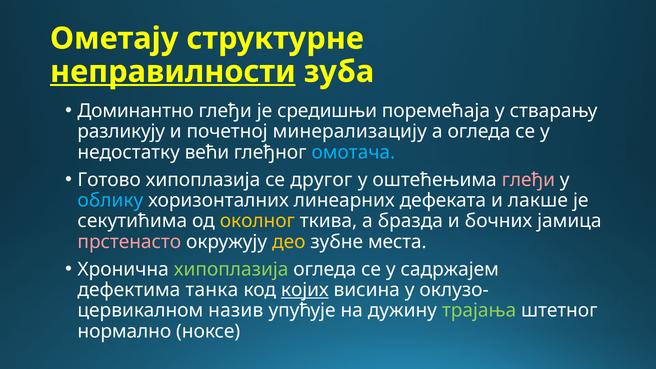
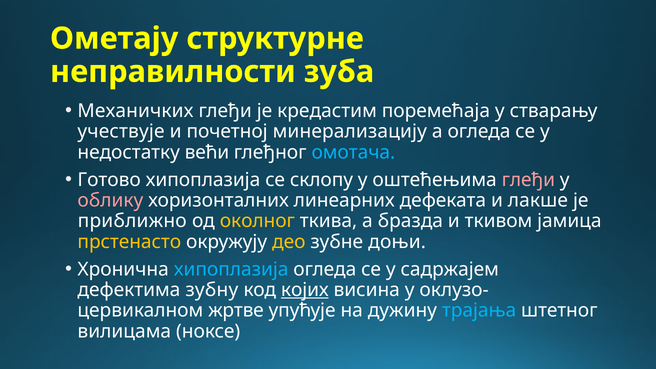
неправилности underline: present -> none (173, 72)
Доминантно: Доминантно -> Механичких (135, 111)
средишњи: средишњи -> кредастим (327, 111)
разликују: разликују -> учествује (121, 132)
другог: другог -> склопу (321, 180)
облику colour: light blue -> pink (110, 200)
секутићима: секутићима -> приближно (132, 221)
бочних: бочних -> ткивом (499, 221)
прстенасто colour: pink -> yellow (129, 242)
места: места -> доњи (397, 242)
хипоплазија colour: light green -> light blue (231, 269)
танка: танка -> зубну (212, 290)
назив: назив -> жртве (236, 311)
трајања colour: light green -> light blue (479, 311)
нормално: нормално -> вилицама (124, 331)
